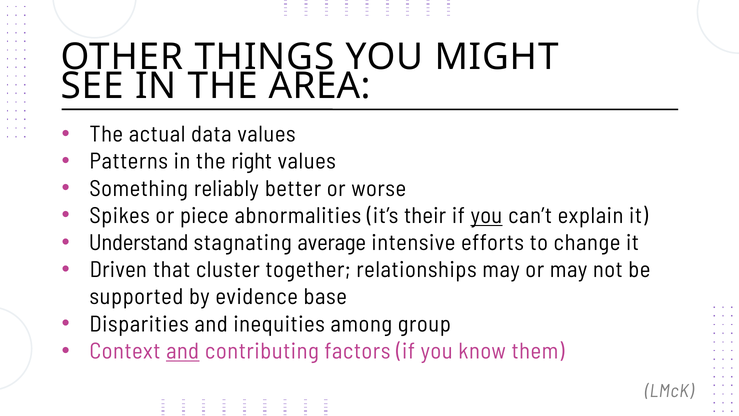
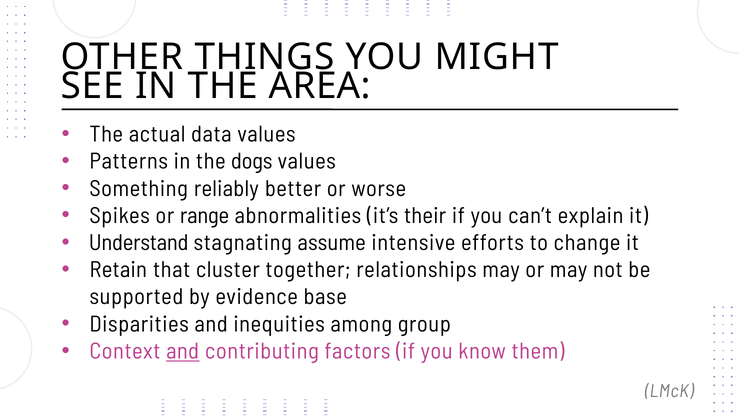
right: right -> dogs (252, 161)
piece: piece -> range (205, 216)
you underline: present -> none (486, 216)
average: average -> assume (332, 243)
Driven: Driven -> Retain (118, 270)
